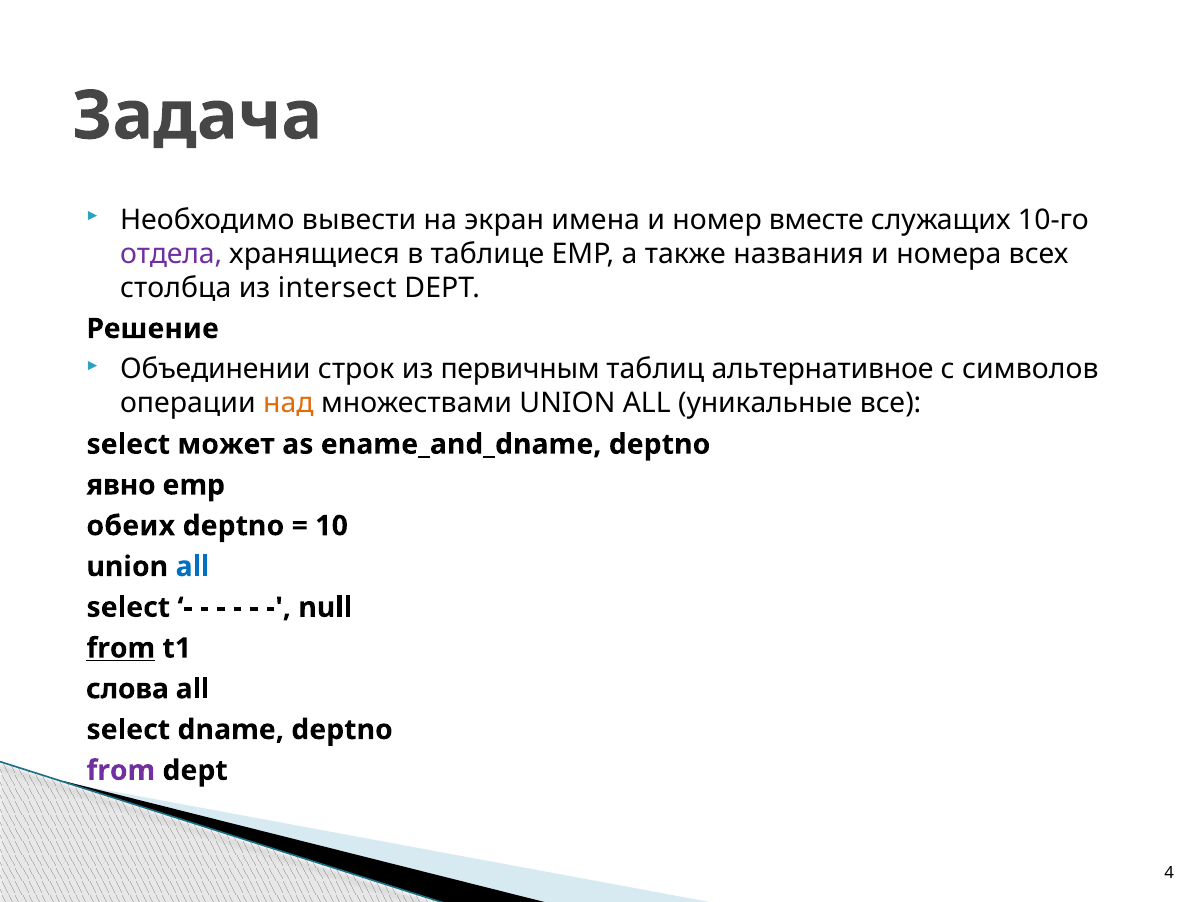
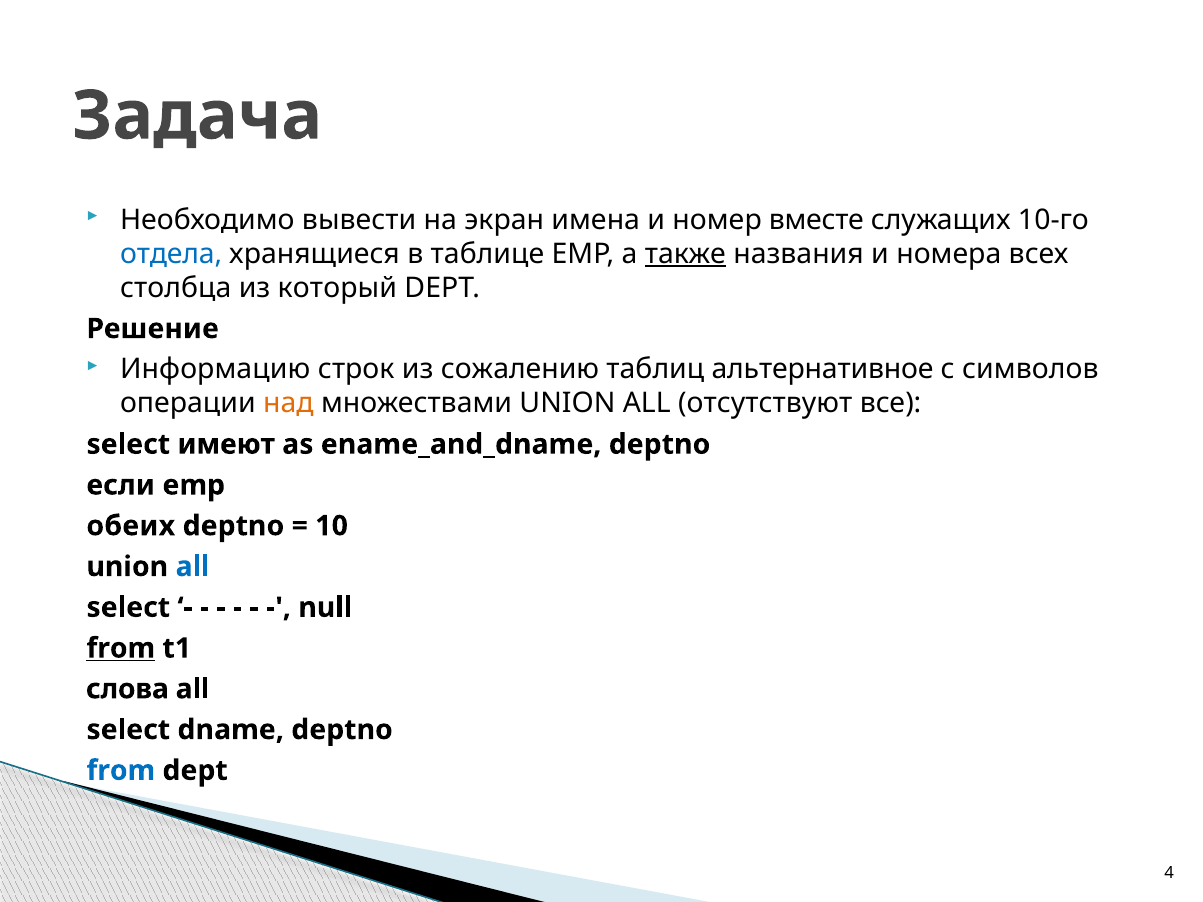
отдела colour: purple -> blue (171, 254)
также underline: none -> present (685, 254)
intersect: intersect -> который (337, 288)
Объединении: Объединении -> Информацию (215, 370)
первичным: первичным -> сожалению (520, 370)
уникальные: уникальные -> отсутствуют (765, 404)
может: может -> имеют (226, 444)
явно: явно -> если (121, 485)
from colour: purple -> blue (121, 771)
